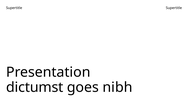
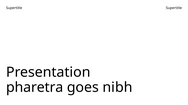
dictumst: dictumst -> pharetra (35, 88)
